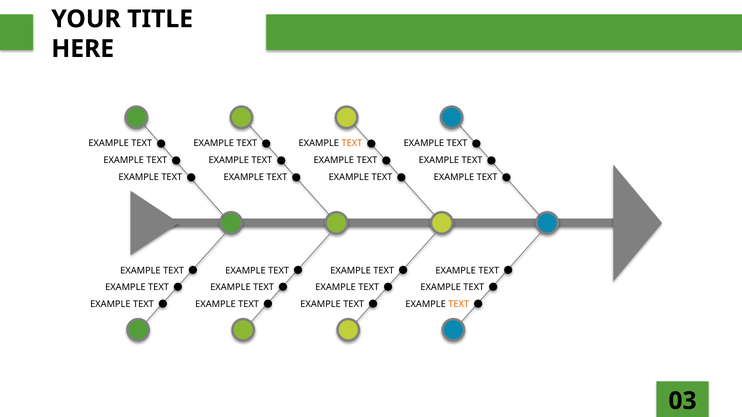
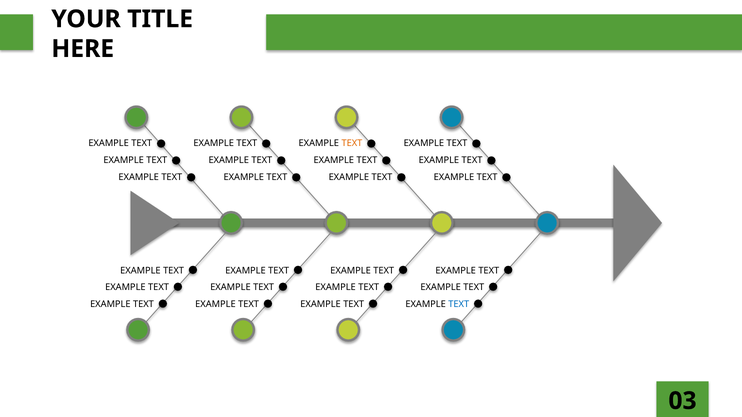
TEXT colour: orange -> blue (459, 305)
